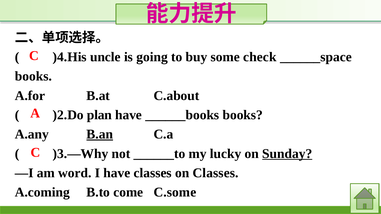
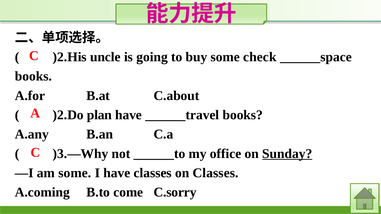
)4.His: )4.His -> )2.His (70, 57)
______books: ______books -> ______travel (182, 115)
B.an underline: present -> none (100, 134)
lucky: lucky -> office (226, 154)
am word: word -> some (75, 173)
C.some: C.some -> C.sorry (175, 192)
